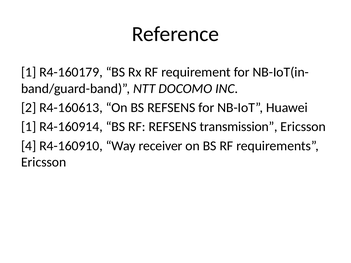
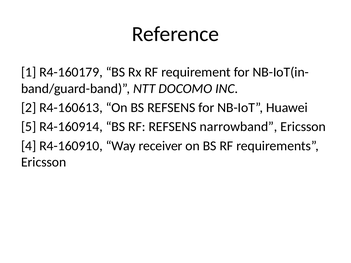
1: 1 -> 5 (29, 127)
transmission: transmission -> narrowband (239, 127)
